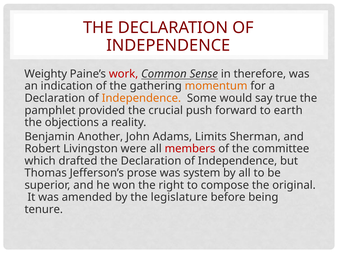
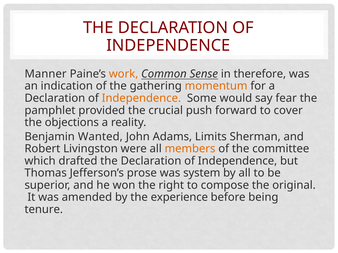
Weighty: Weighty -> Manner (46, 74)
work colour: red -> orange (124, 74)
true: true -> fear (286, 98)
earth: earth -> cover (288, 111)
Another: Another -> Wanted (100, 137)
members colour: red -> orange (190, 149)
legislature: legislature -> experience (179, 198)
